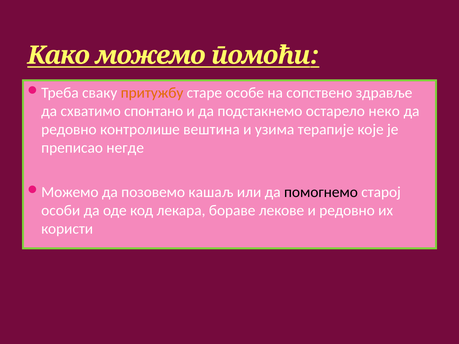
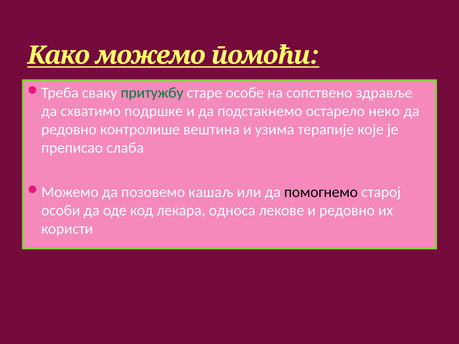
притужбу colour: orange -> green (152, 93)
спонтано: спонтано -> подршке (154, 111)
негде: негде -> слаба (125, 148)
бораве: бораве -> односа (232, 211)
